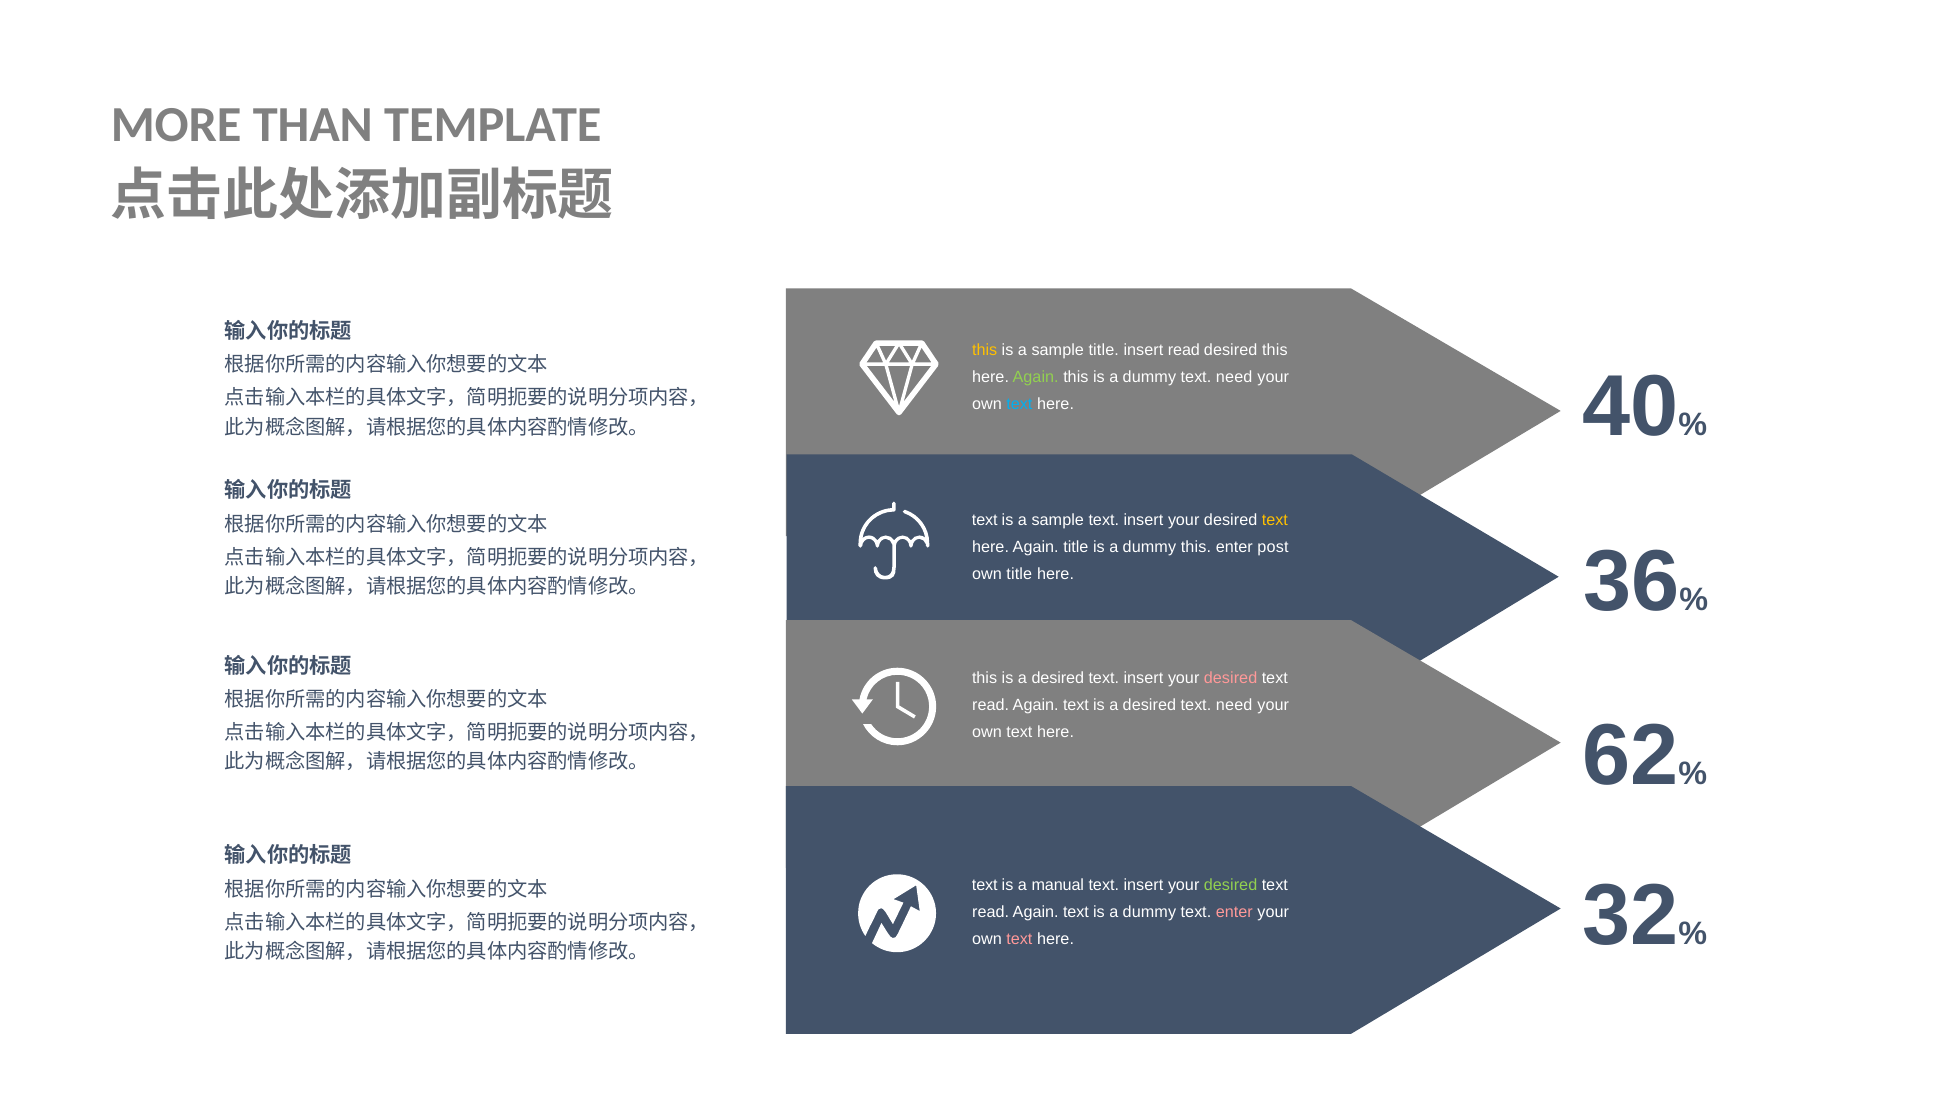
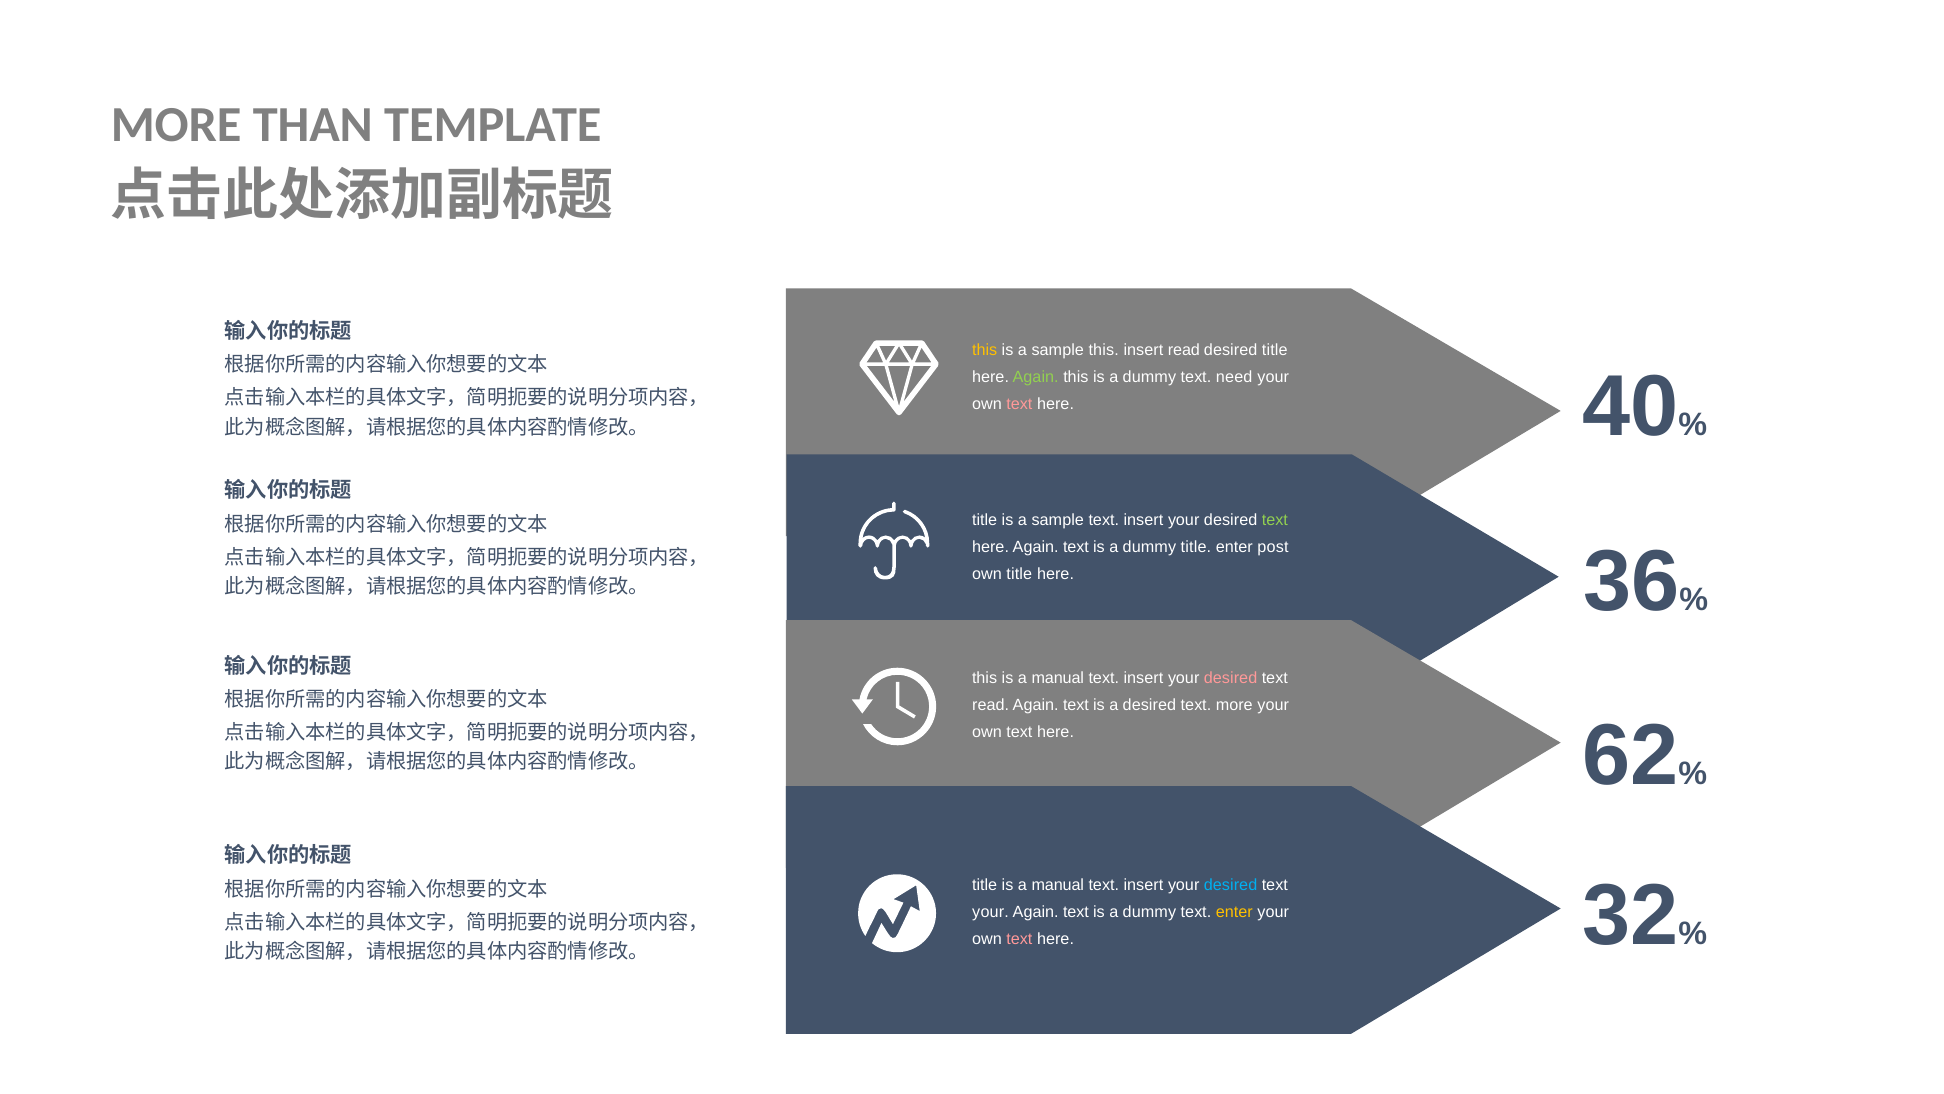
sample title: title -> this (1104, 350)
desired this: this -> title (1275, 350)
text colour: light blue -> pink (1019, 404)
text: text -> title (985, 520)
text colour: yellow -> light green (1275, 520)
here Again title: title -> text (1076, 547)
dummy this: this -> title (1196, 547)
this is a desired: desired -> manual (1058, 678)
need: need -> more (1234, 705)
text: text -> title (985, 885)
desired colour: light green -> light blue (1231, 885)
read: read -> your (991, 912)
enter colour: pink -> yellow (1234, 912)
